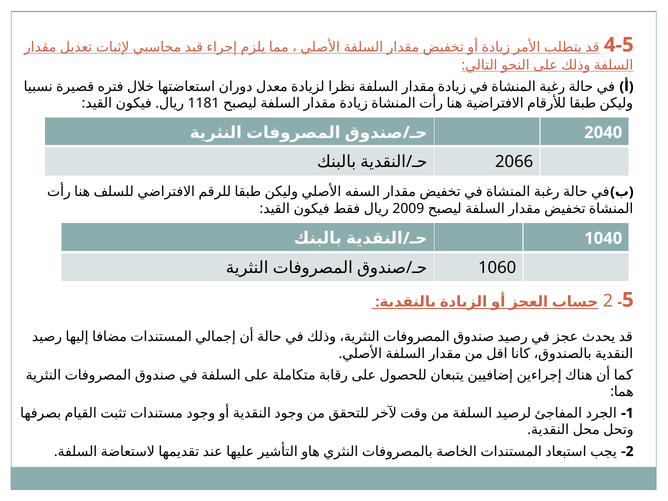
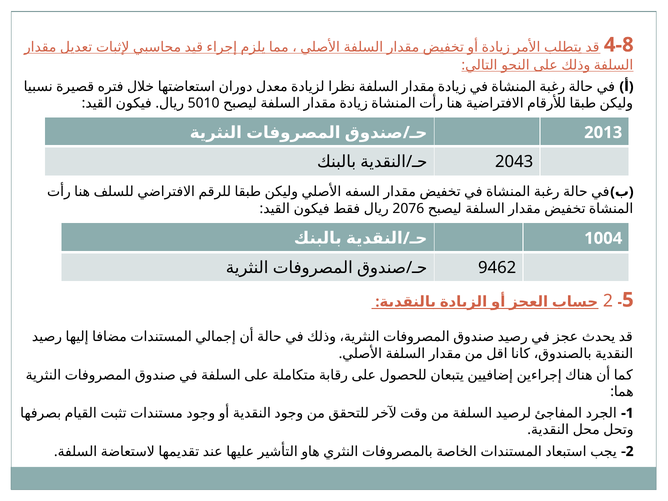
4-5: 4-5 -> 4-8 (619, 45)
1181: 1181 -> 5010 (204, 103)
2040: 2040 -> 2013 (603, 133)
2066: 2066 -> 2043 (514, 162)
2009: 2009 -> 2076 (408, 209)
1040: 1040 -> 1004 (603, 238)
1060: 1060 -> 9462 (497, 268)
